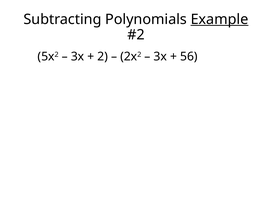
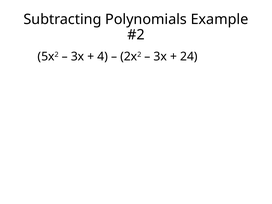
Example underline: present -> none (219, 19)
2: 2 -> 4 (103, 56)
56: 56 -> 24 (189, 56)
